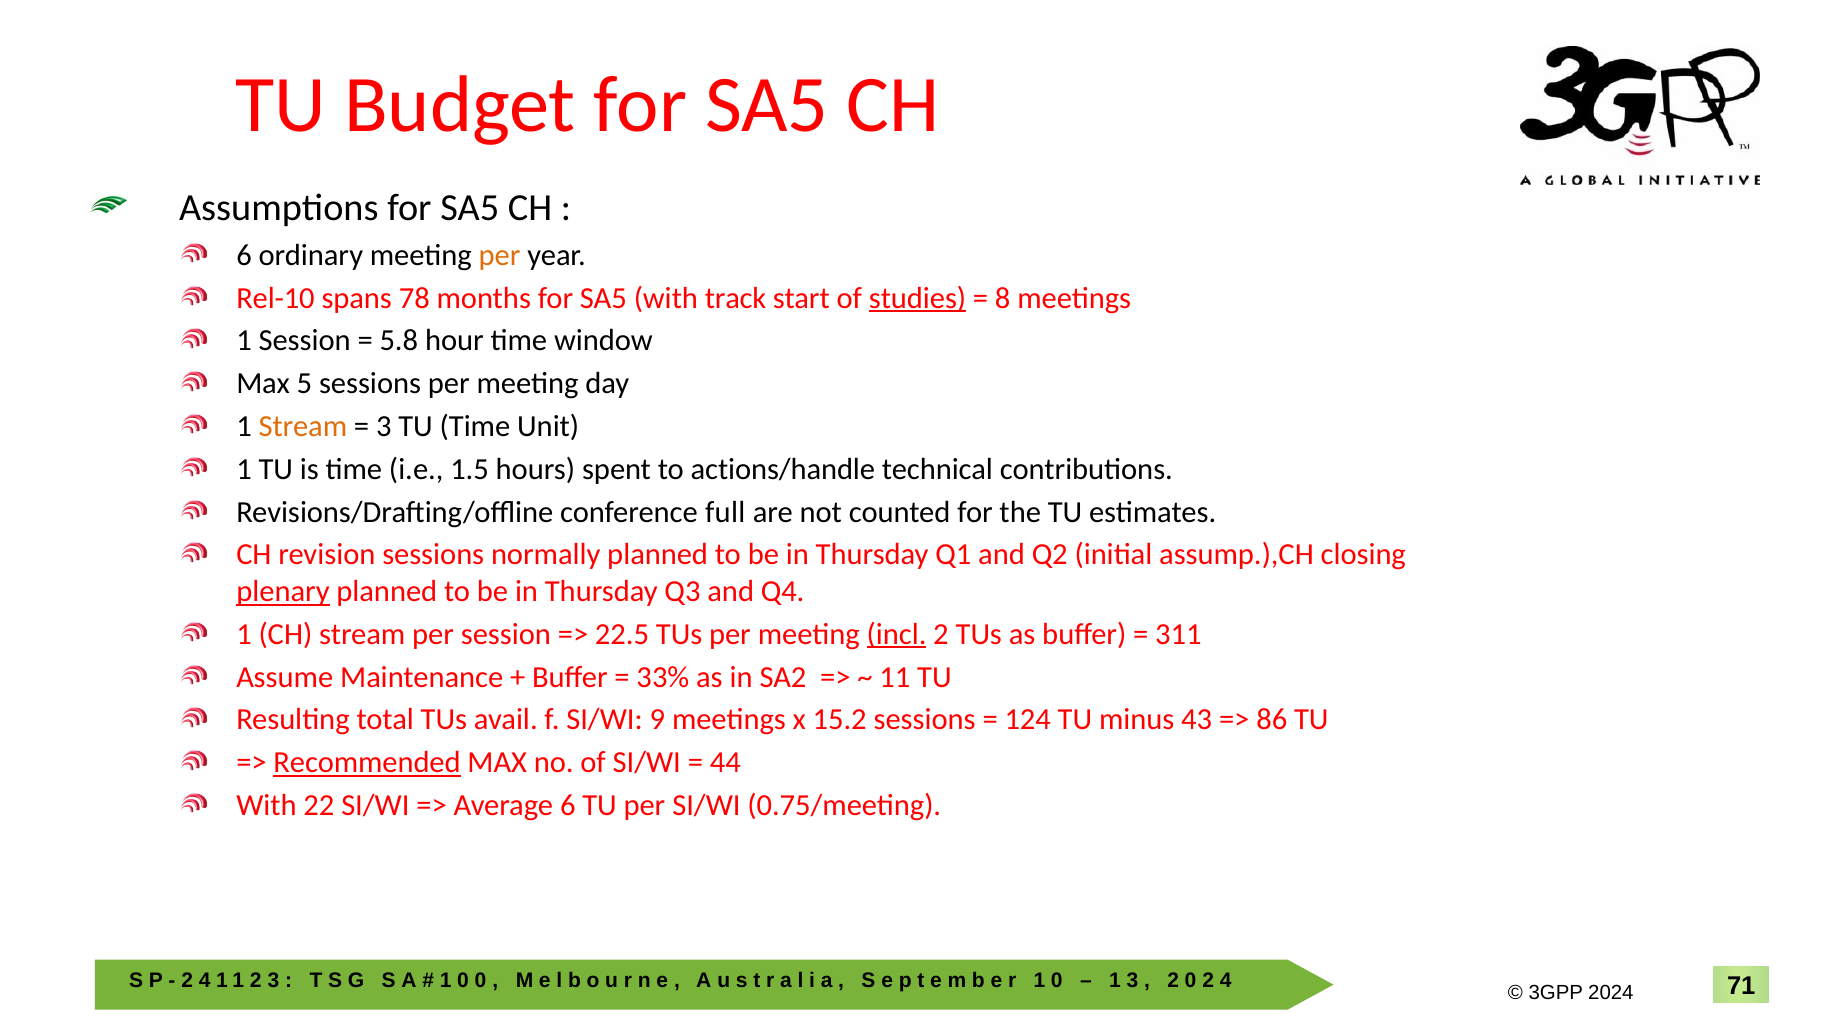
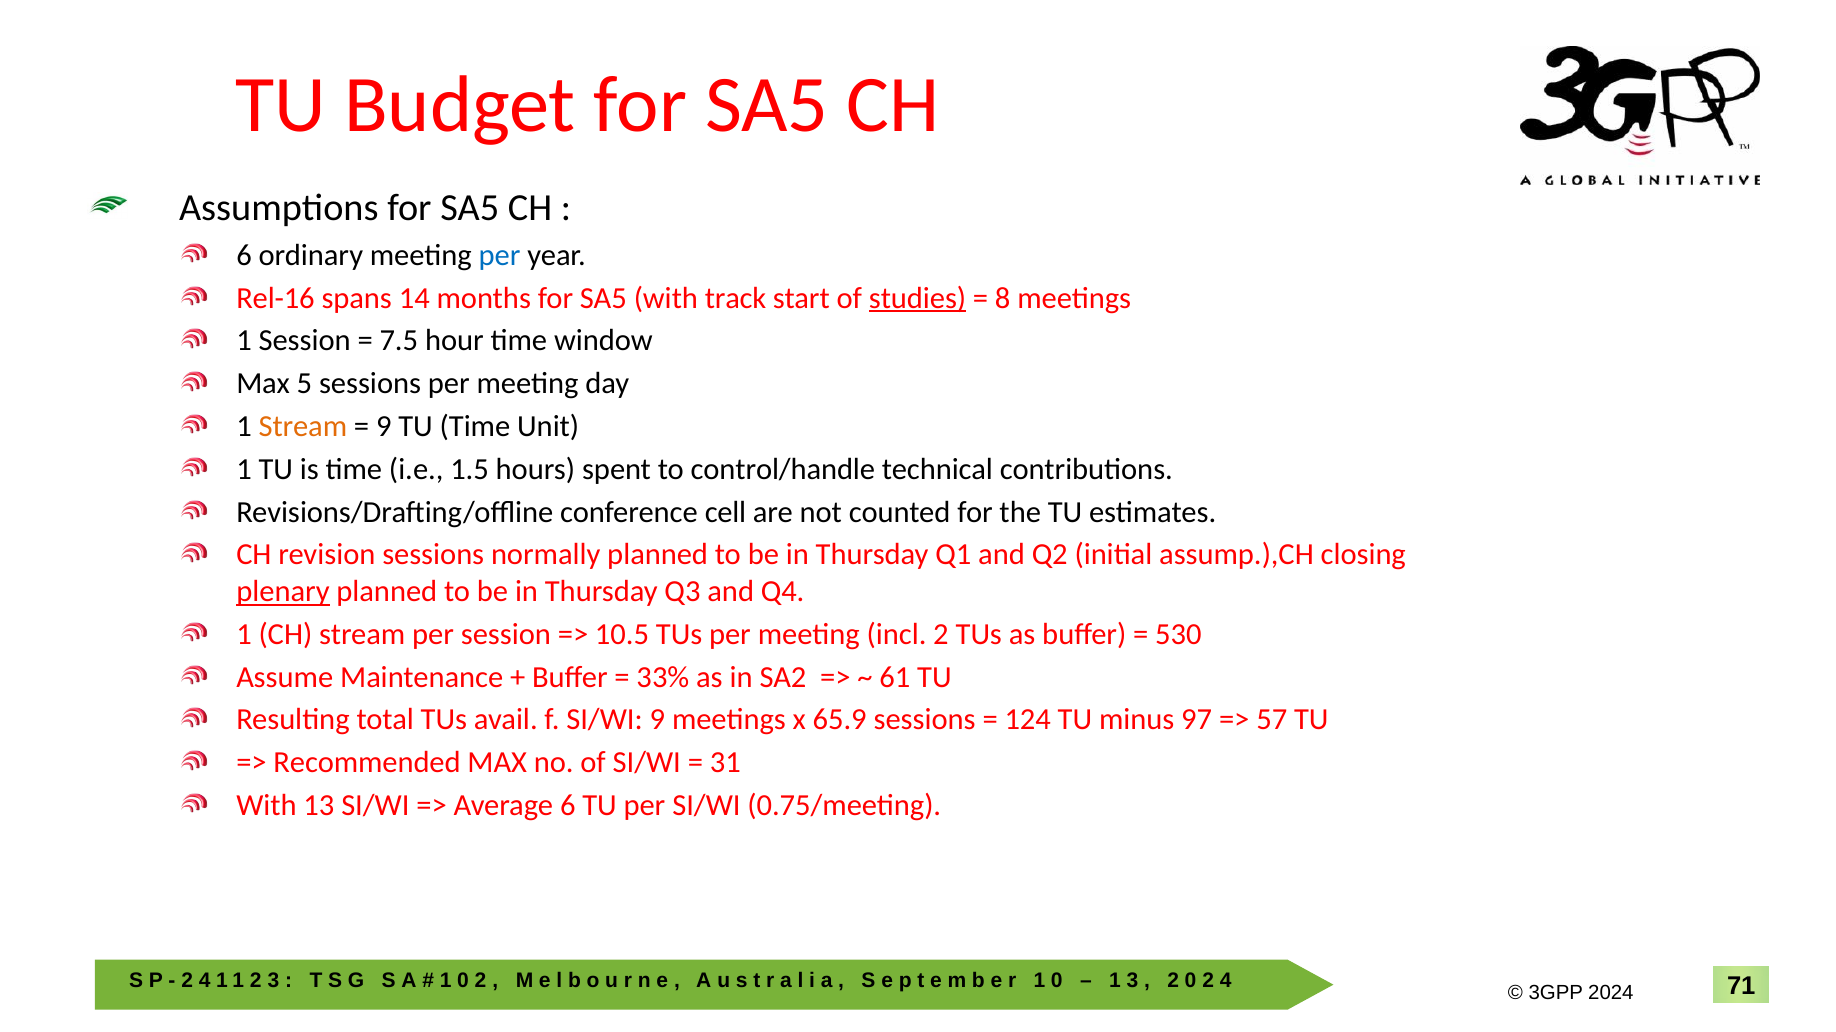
per colour: orange -> blue (500, 255)
Rel-10: Rel-10 -> Rel-16 (275, 298)
78: 78 -> 14 (414, 298)
5.8: 5.8 -> 7.5 (399, 341)
3: 3 -> 9 (384, 427)
actions/handle: actions/handle -> control/handle (783, 470)
full: full -> cell (725, 512)
22.5: 22.5 -> 10.5 (622, 635)
incl underline: present -> none (897, 635)
311: 311 -> 530 (1178, 635)
11: 11 -> 61 (895, 678)
15.2: 15.2 -> 65.9 (840, 720)
43: 43 -> 97 (1197, 720)
86: 86 -> 57 (1272, 720)
Recommended underline: present -> none (367, 763)
44: 44 -> 31 (725, 763)
22: 22 -> 13 (319, 806)
0: 0 -> 2 (481, 981)
